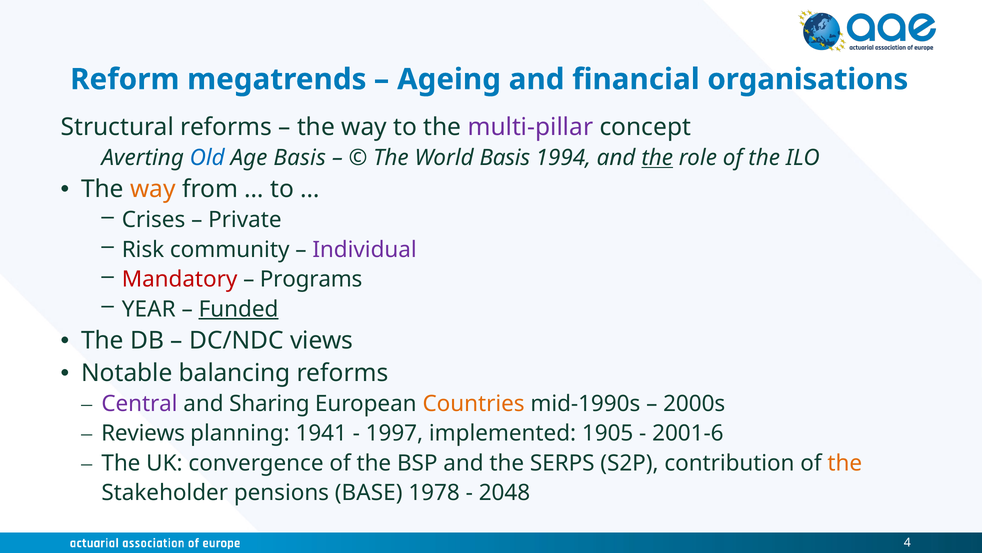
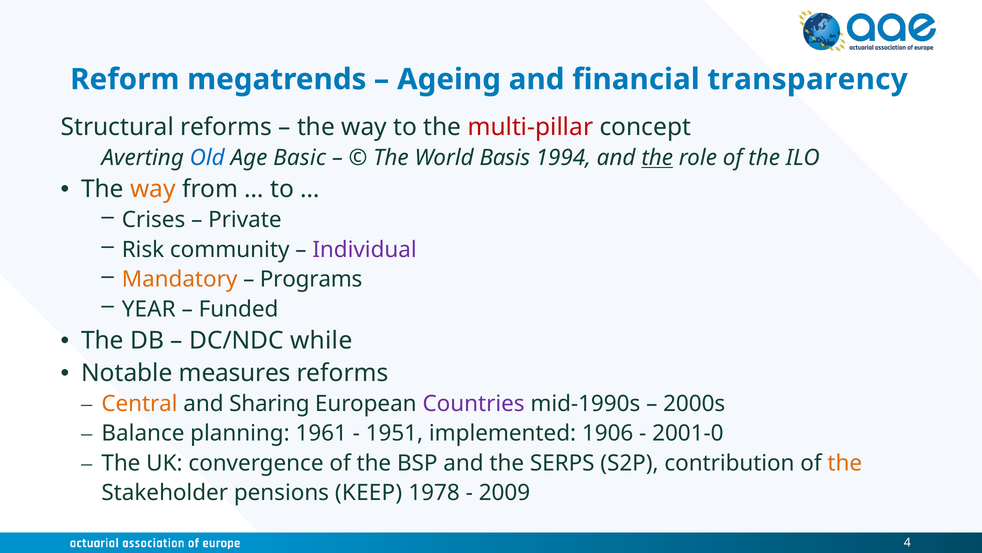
organisations: organisations -> transparency (808, 79)
multi-pillar colour: purple -> red (530, 127)
Age Basis: Basis -> Basic (300, 158)
Mandatory colour: red -> orange (180, 279)
Funded underline: present -> none (239, 309)
views: views -> while (321, 340)
balancing: balancing -> measures (235, 372)
Central colour: purple -> orange (140, 403)
Countries colour: orange -> purple (474, 403)
Reviews: Reviews -> Balance (143, 433)
1941: 1941 -> 1961 (321, 433)
1997: 1997 -> 1951 (394, 433)
1905: 1905 -> 1906 (608, 433)
2001-6: 2001-6 -> 2001-0 (688, 433)
BASE: BASE -> KEEP (369, 492)
2048: 2048 -> 2009 (504, 492)
